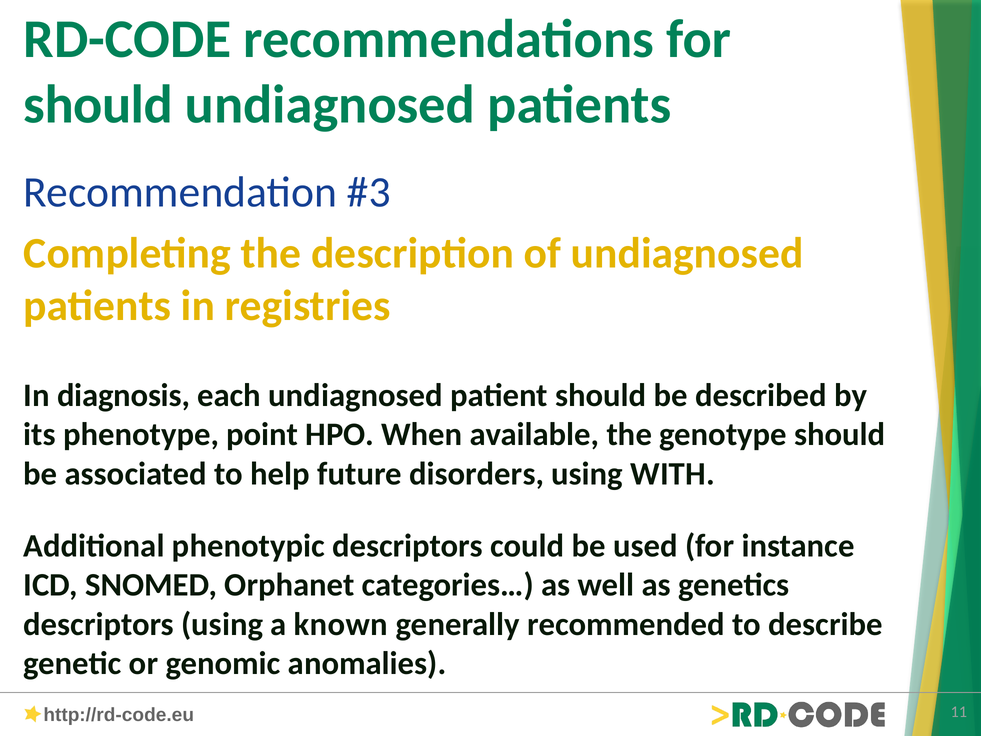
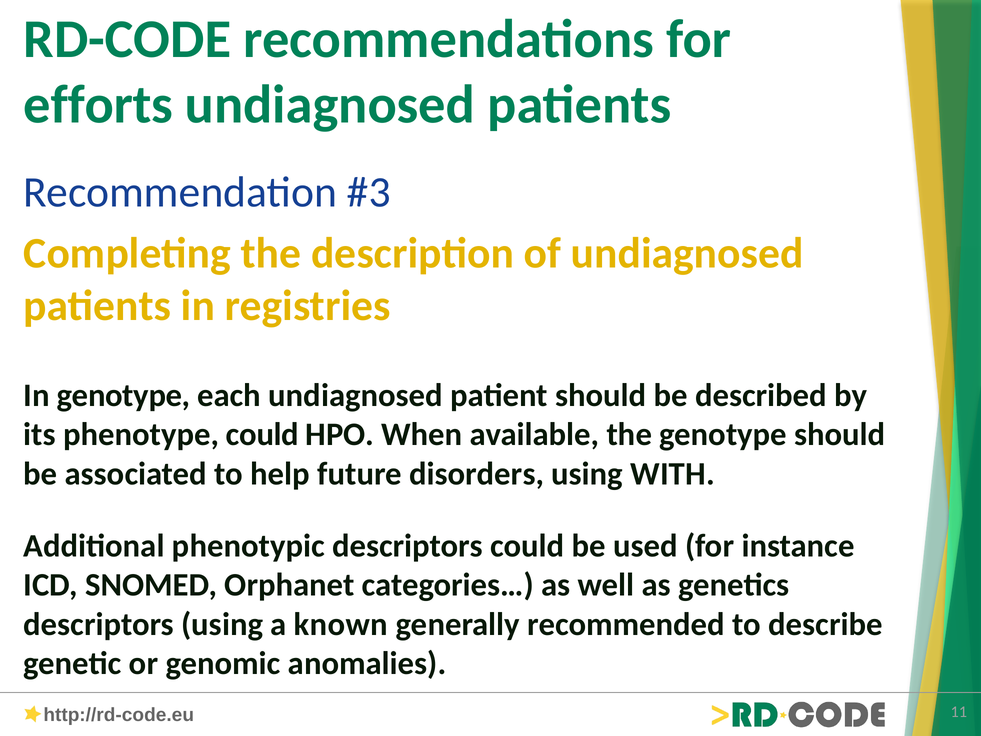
should: should -> efforts (98, 105)
In diagnosis: diagnosis -> genotype (124, 395)
phenotype point: point -> could (262, 435)
